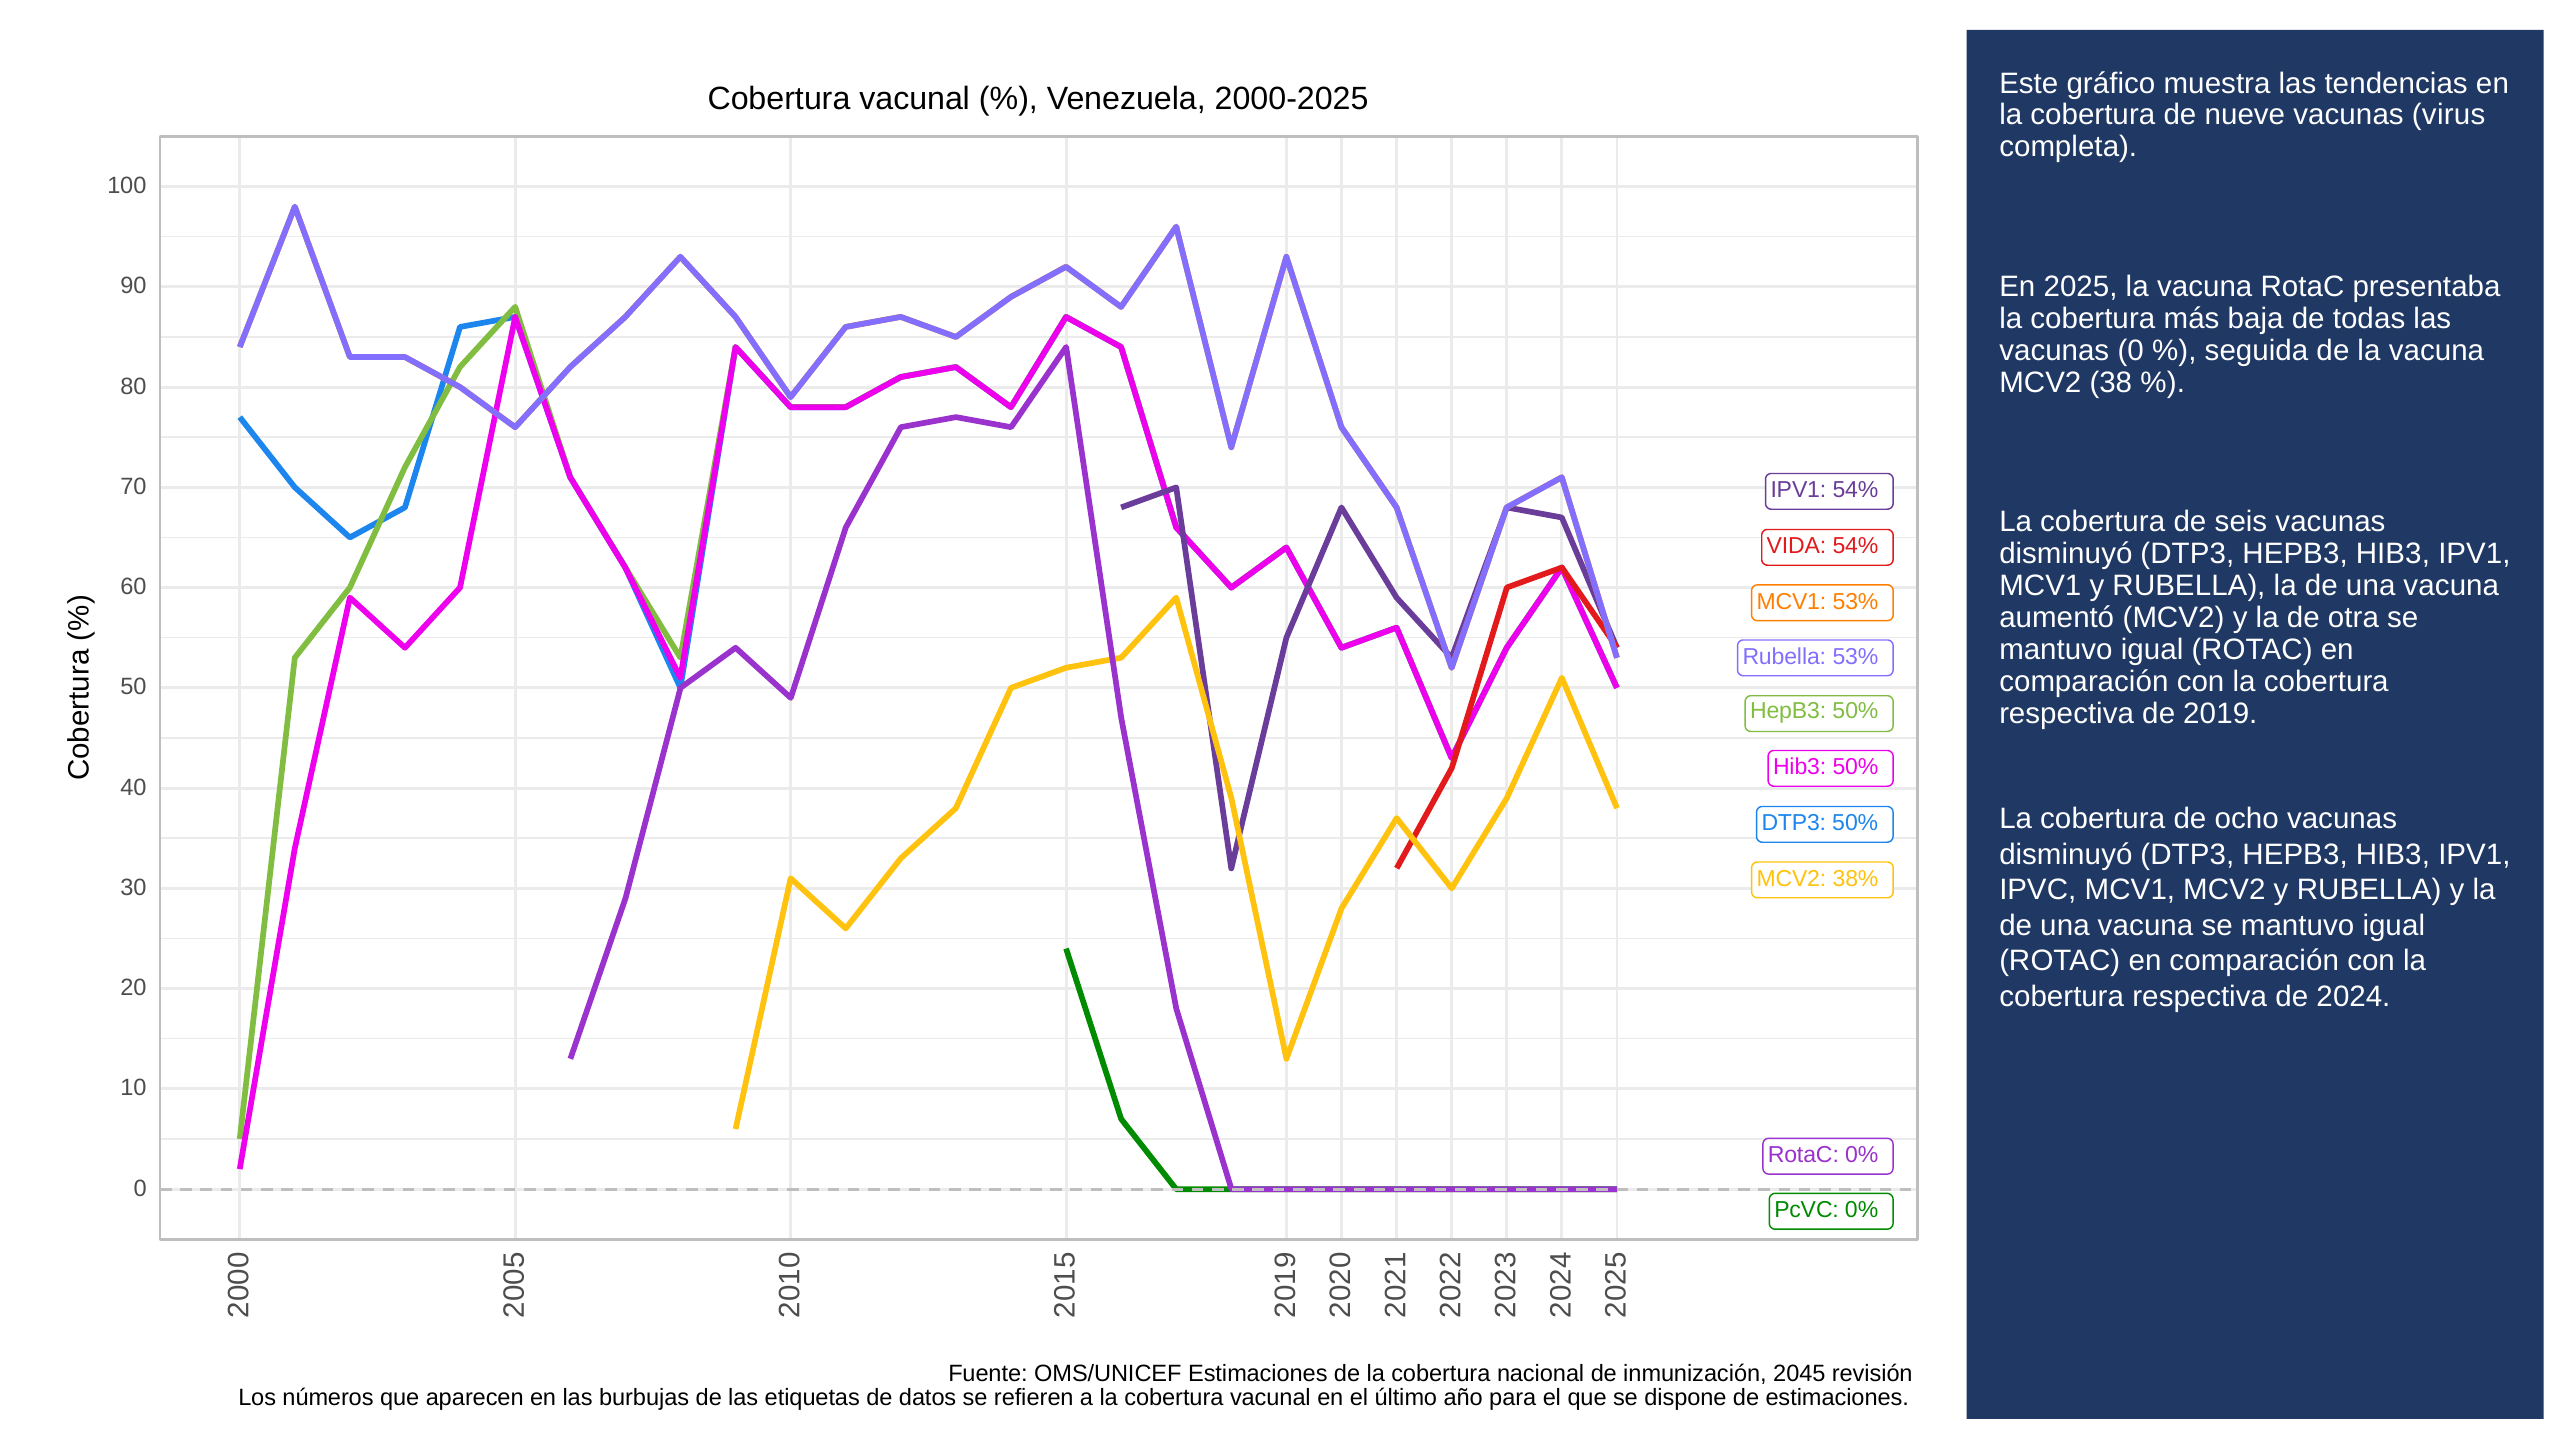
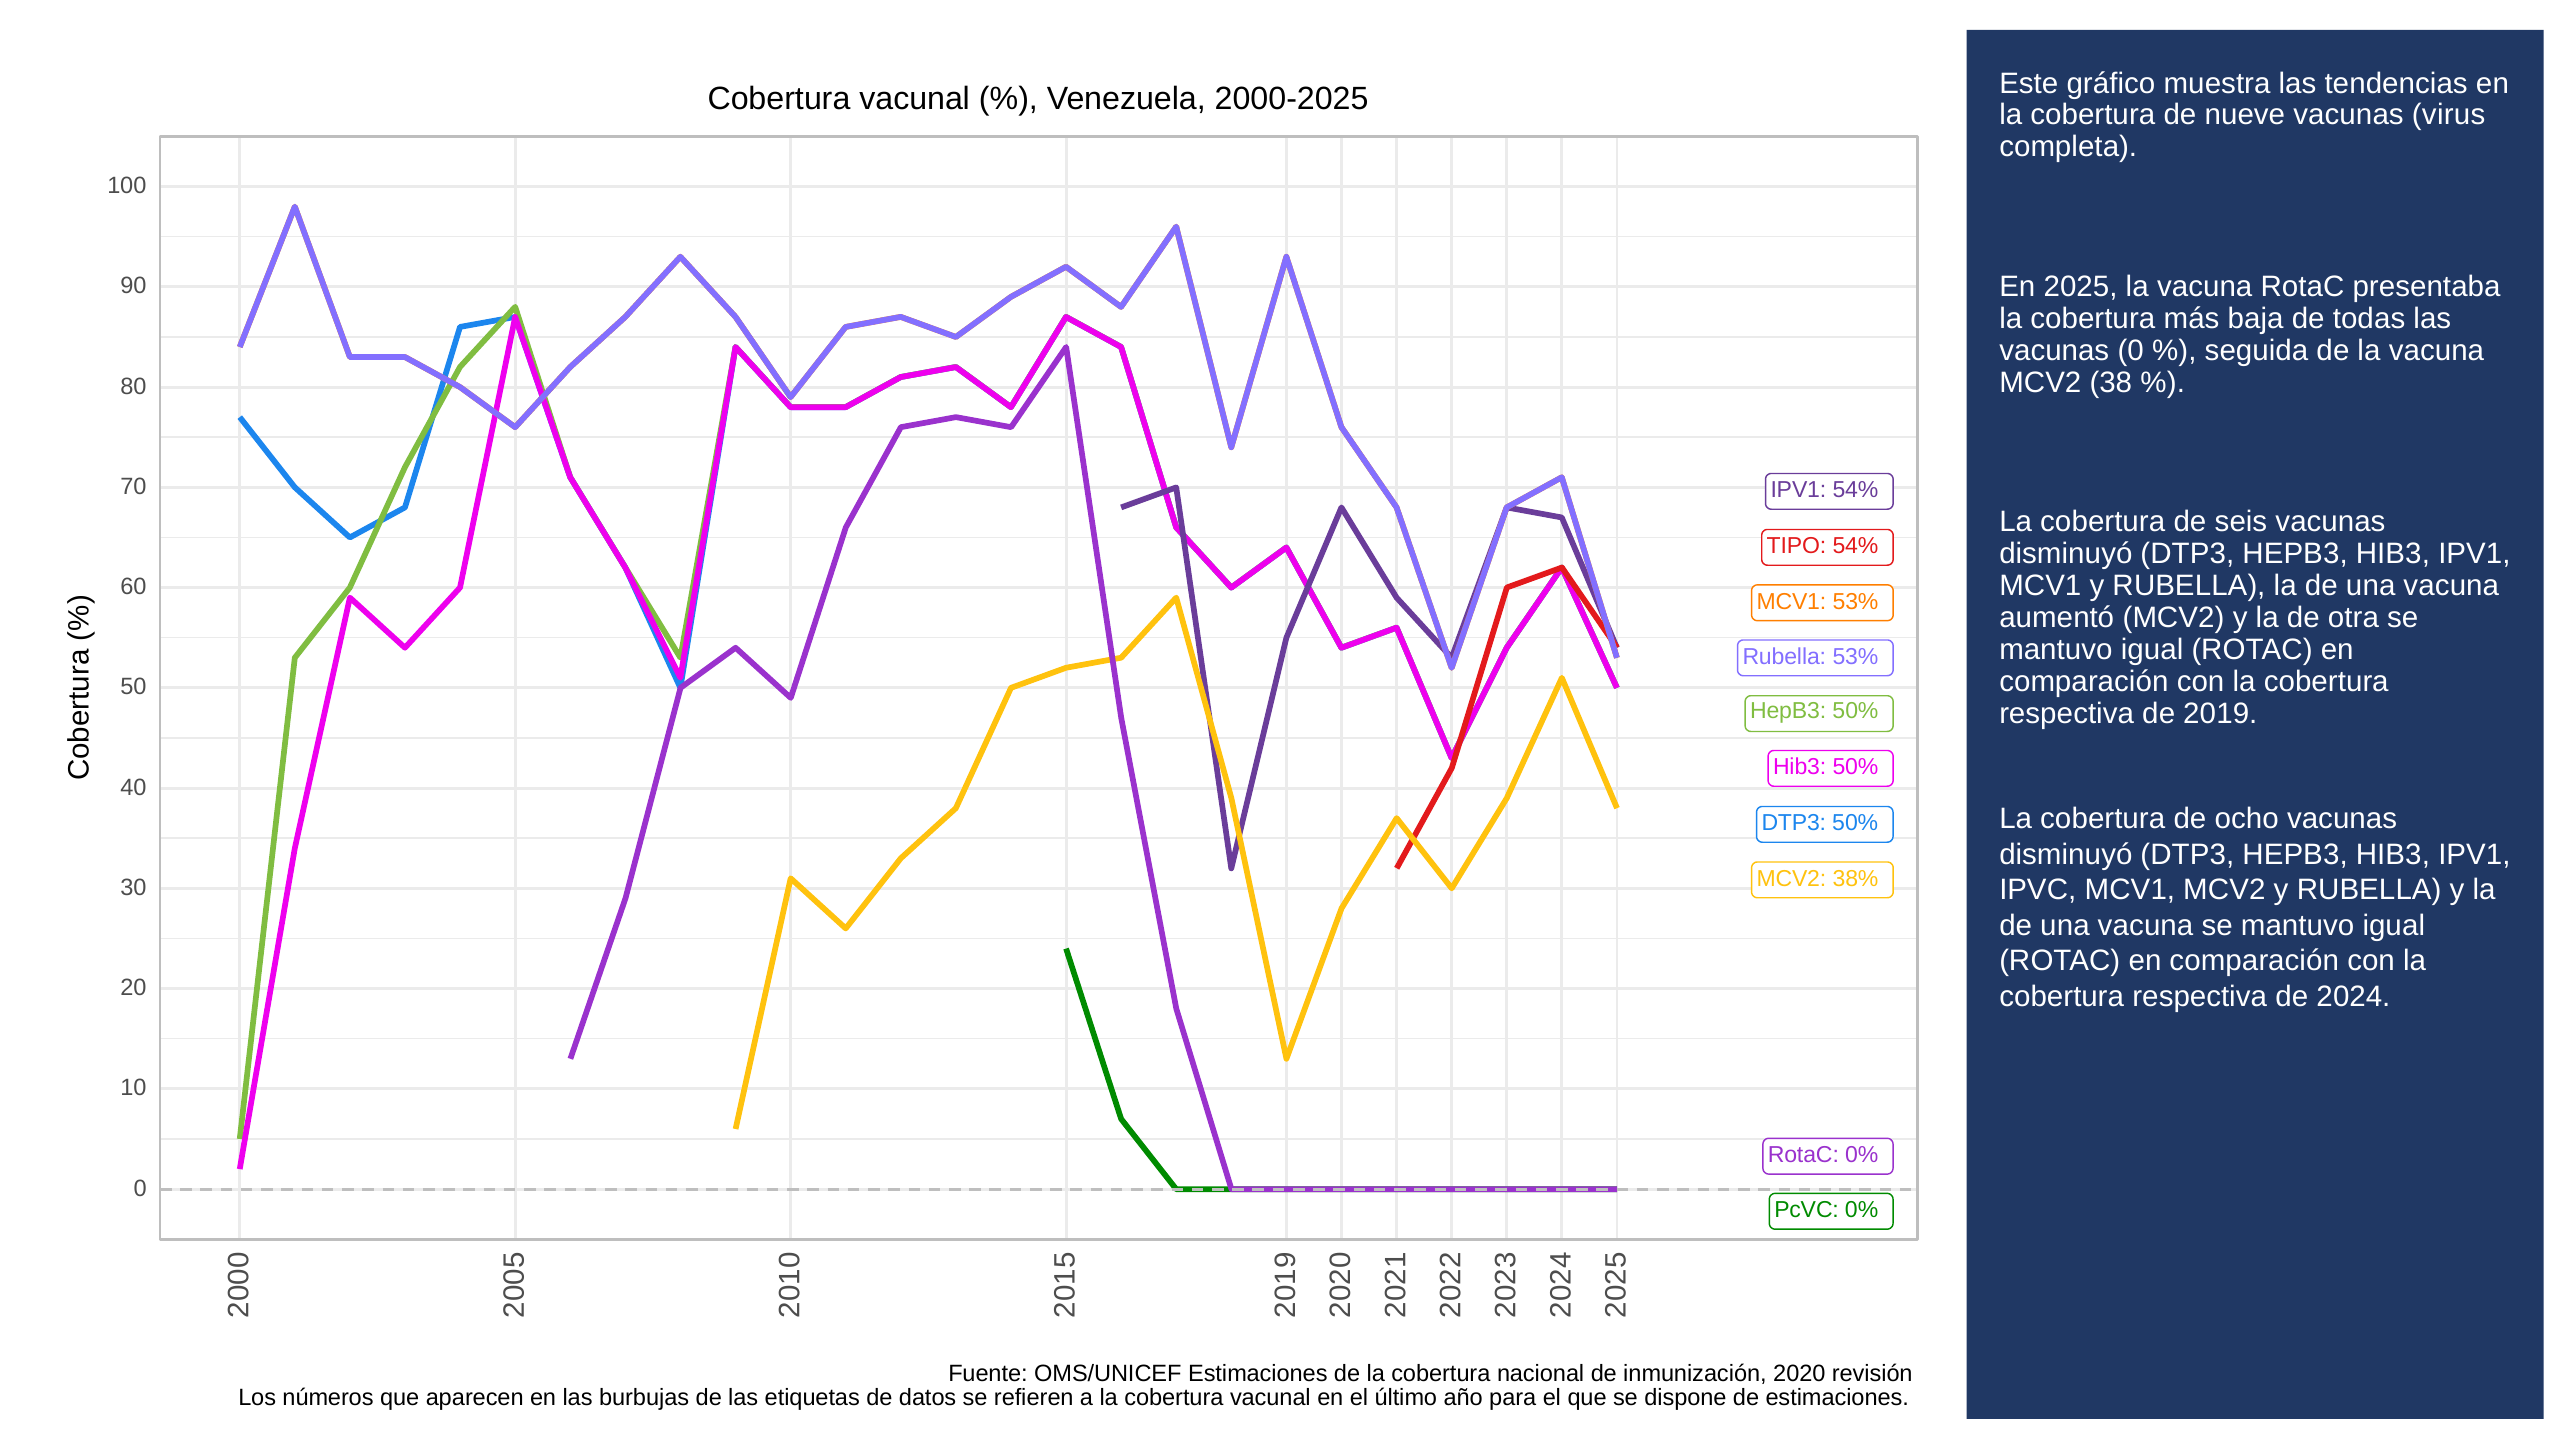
VIDA: VIDA -> TIPO (1796, 546)
2045: 2045 -> 2020 (1799, 1373)
